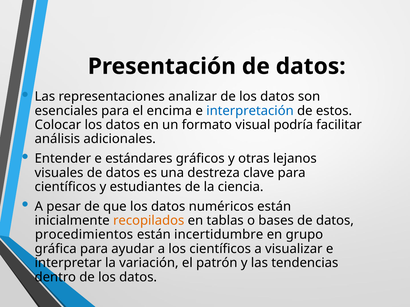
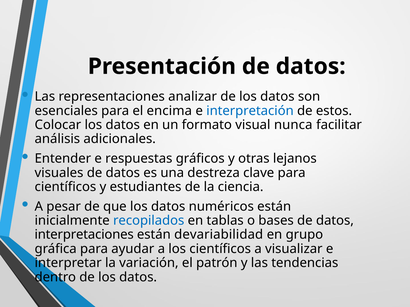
podría: podría -> nunca (293, 125)
estándares: estándares -> respuestas (139, 159)
recopilados colour: orange -> blue (149, 221)
procedimientos: procedimientos -> interpretaciones (84, 235)
incertidumbre: incertidumbre -> devariabilidad (219, 235)
